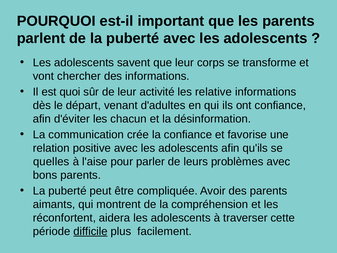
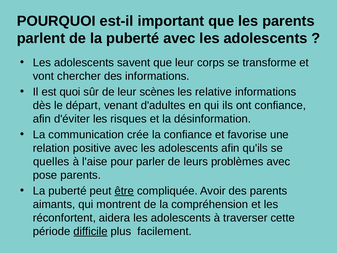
activité: activité -> scènes (157, 92)
chacun: chacun -> risques (129, 119)
bons: bons -> pose (45, 175)
être underline: none -> present (124, 191)
